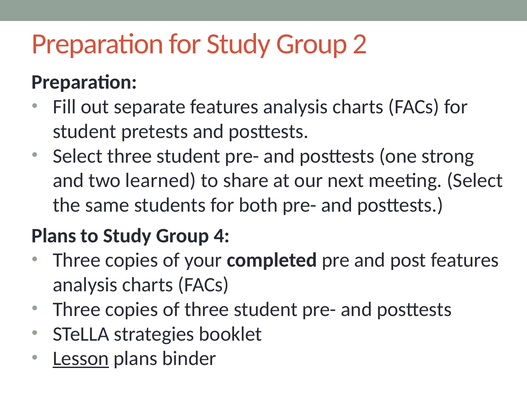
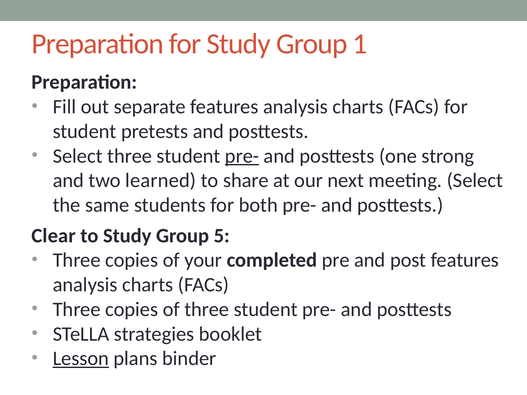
2: 2 -> 1 (360, 44)
pre- underline: none -> present (242, 156)
Plans: Plans -> Clear (54, 236)
4: 4 -> 5 (222, 236)
